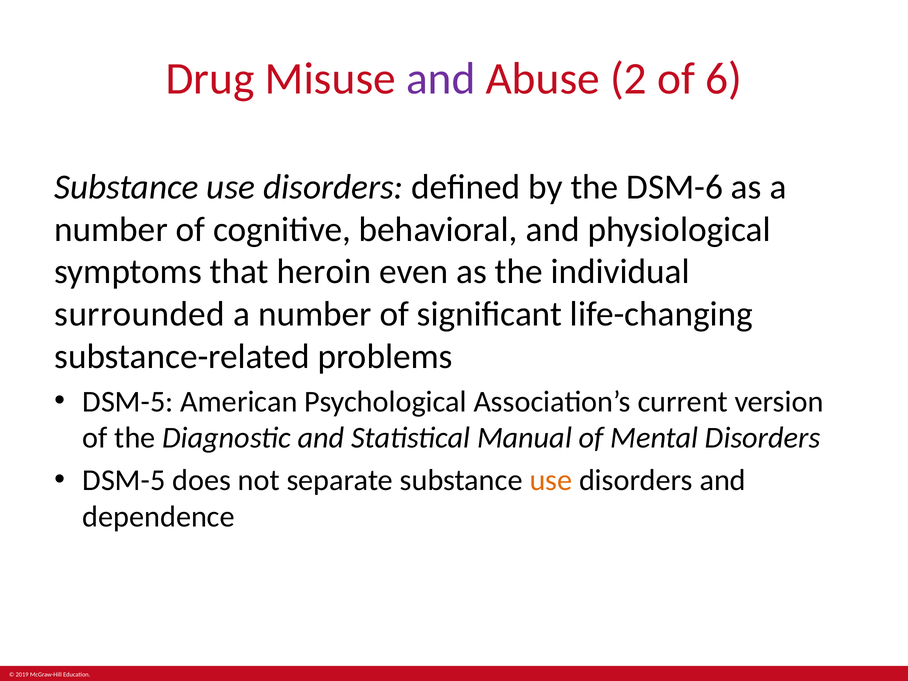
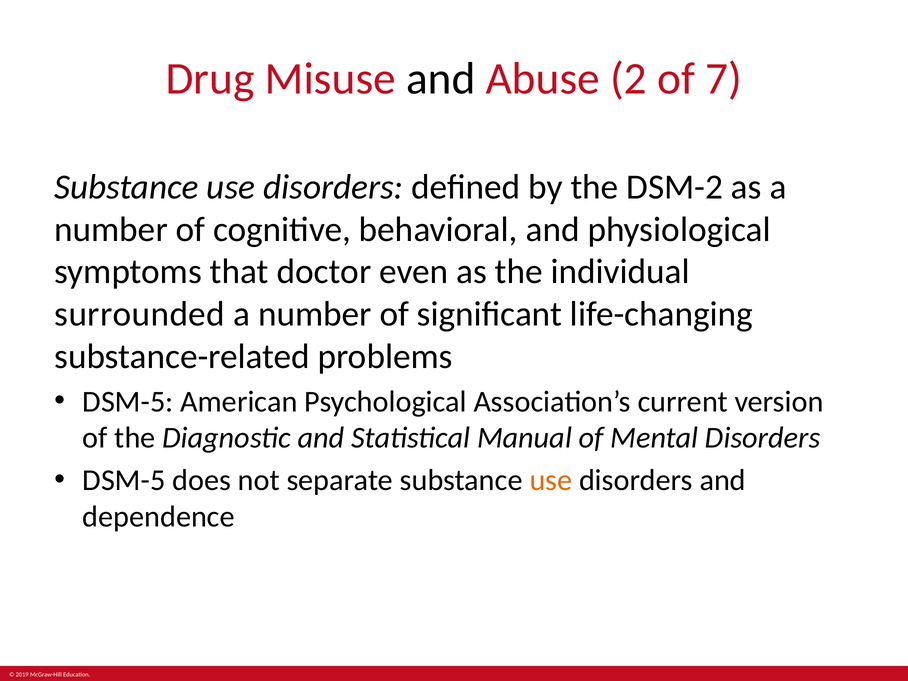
and colour: purple -> black (441, 79)
6: 6 -> 7 (723, 79)
DSM-6: DSM-6 -> DSM-2 (675, 187)
heroin: heroin -> doctor (324, 272)
